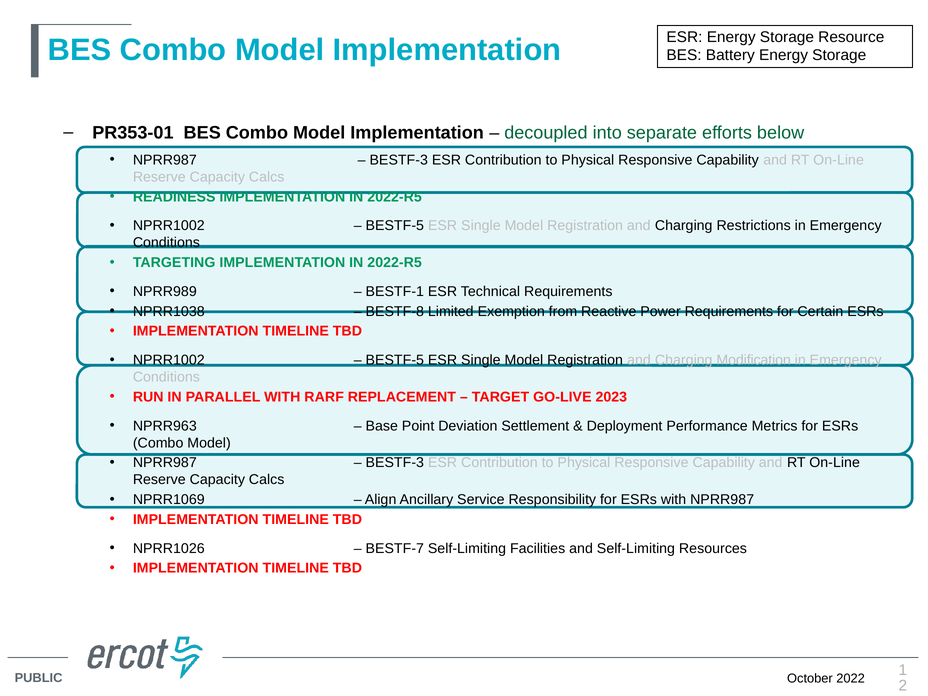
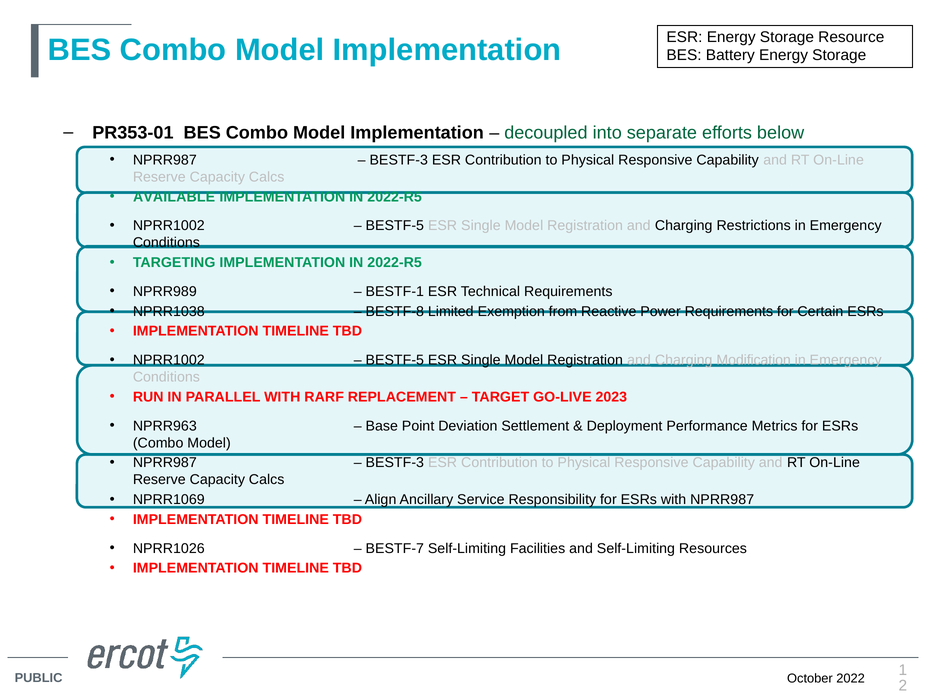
READINESS: READINESS -> AVAILABLE (174, 197)
